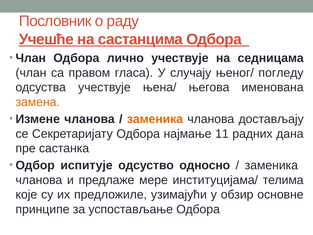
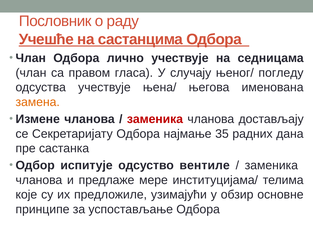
заменика colour: orange -> red (155, 119)
11: 11 -> 35 (222, 134)
односно: односно -> вентилe (205, 165)
